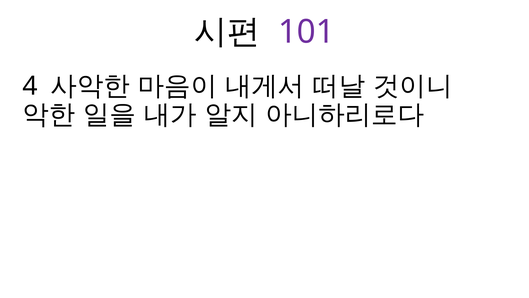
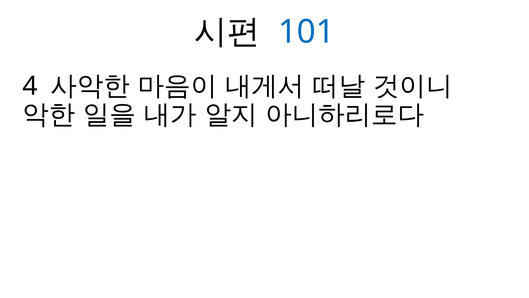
101 colour: purple -> blue (306, 32)
